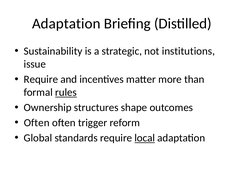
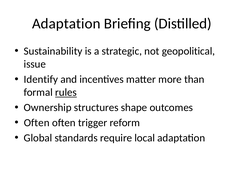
institutions: institutions -> geopolitical (188, 51)
Require: Require -> Identify (41, 79)
local underline: present -> none (145, 138)
